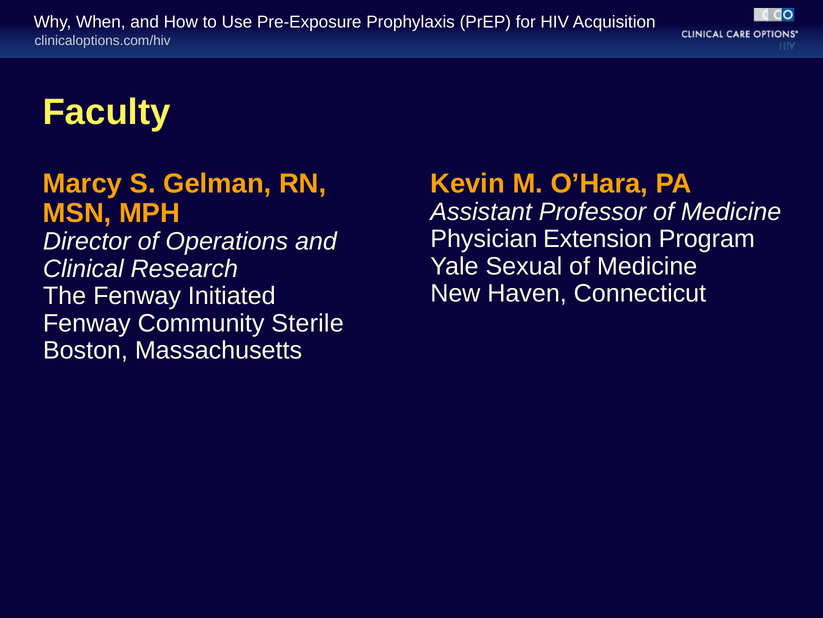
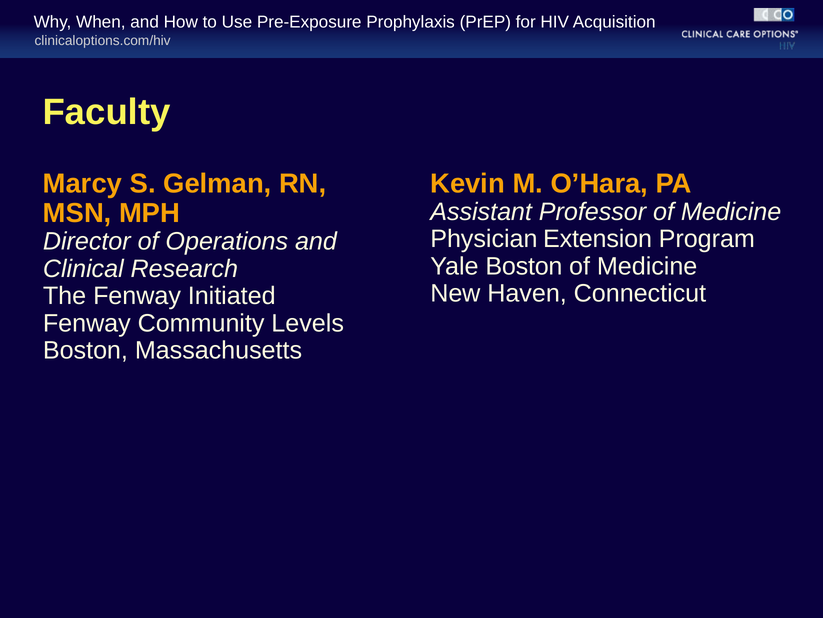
Yale Sexual: Sexual -> Boston (524, 266)
Sterile: Sterile -> Levels (308, 323)
